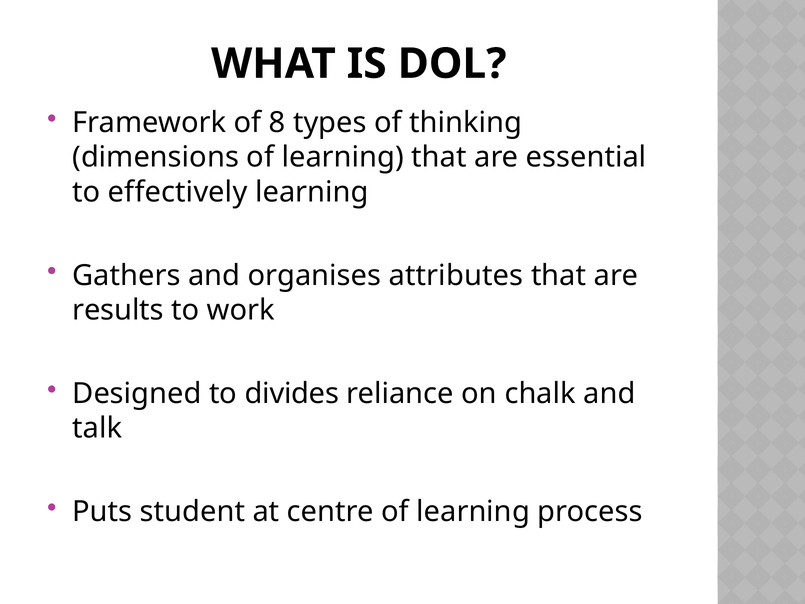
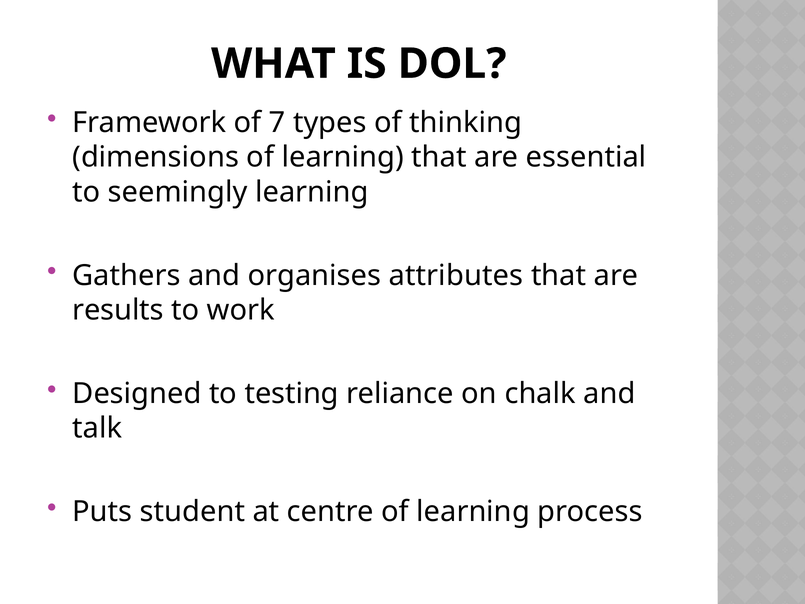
8: 8 -> 7 (277, 122)
effectively: effectively -> seemingly (178, 192)
divides: divides -> testing (292, 393)
